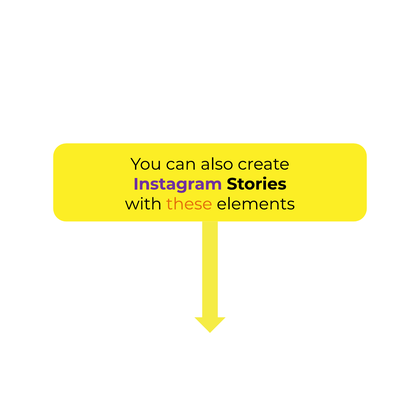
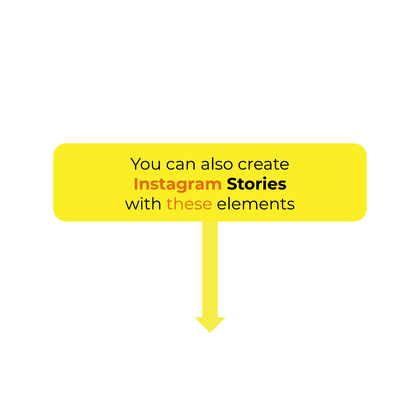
Instagram colour: purple -> orange (178, 184)
